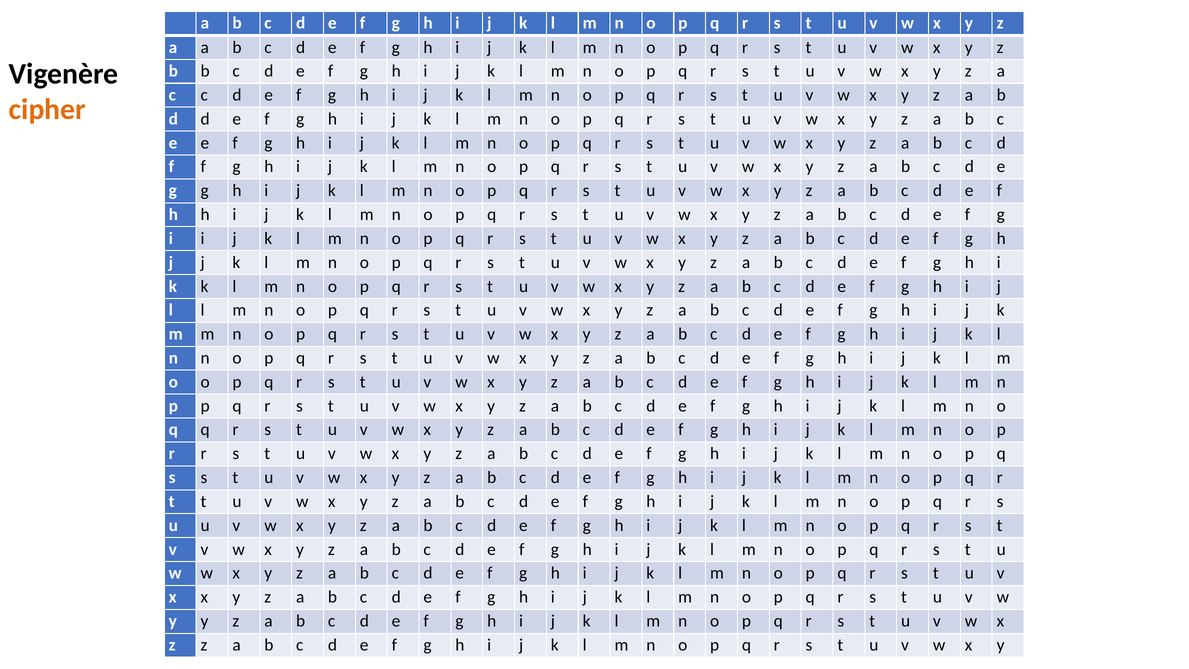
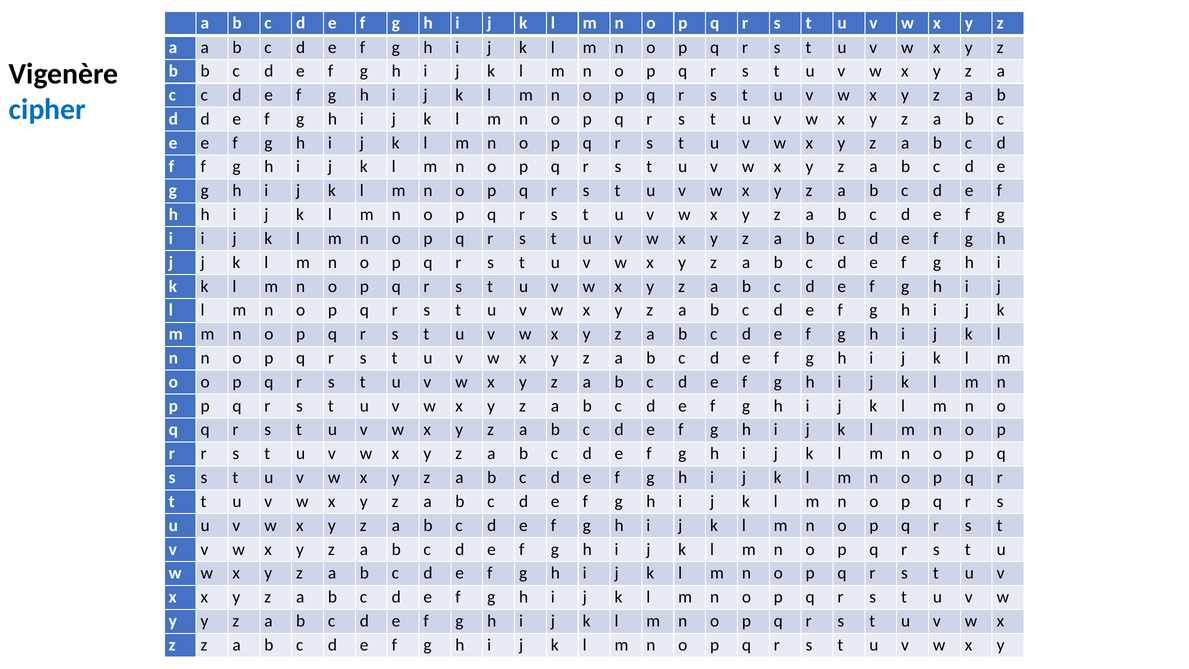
cipher colour: orange -> blue (47, 109)
